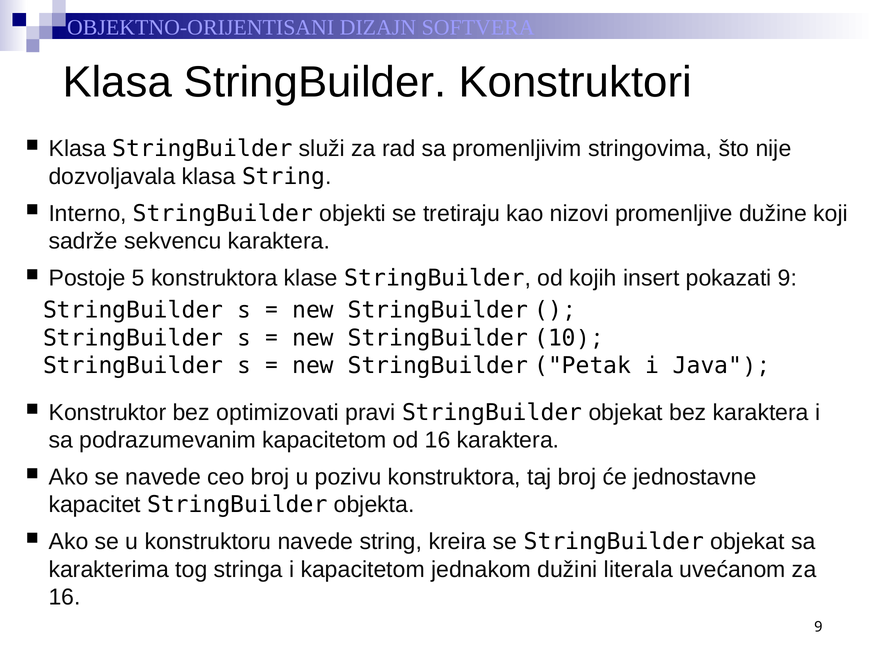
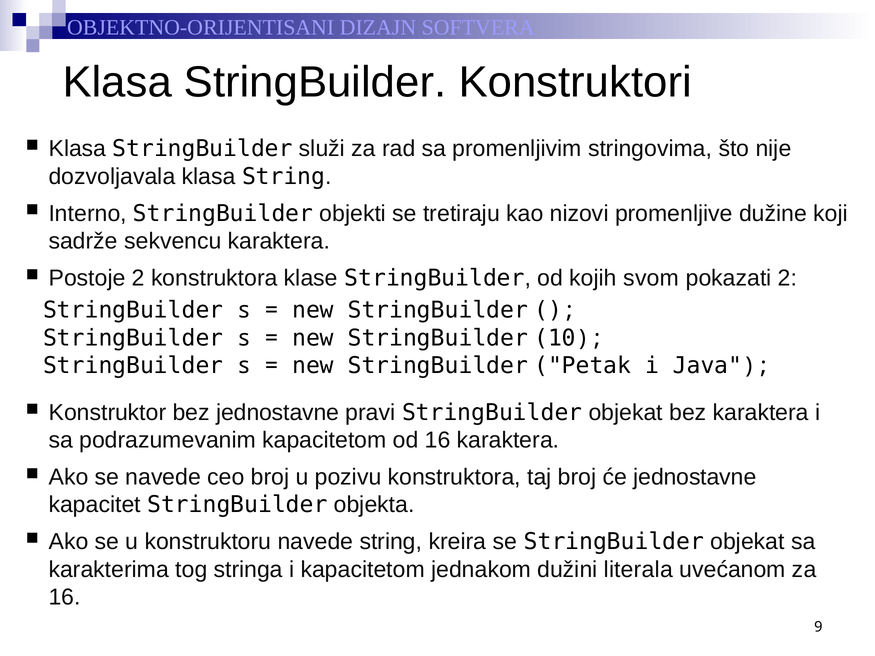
Postoje 5: 5 -> 2 (138, 278)
insert: insert -> svom (651, 278)
pokazati 9: 9 -> 2 (788, 278)
bez optimizovati: optimizovati -> jednostavne (278, 413)
